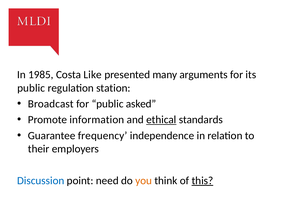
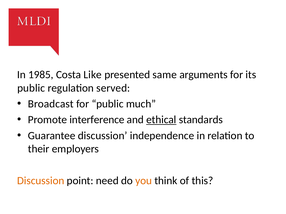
many: many -> same (165, 75)
station: station -> served (113, 88)
asked: asked -> much (141, 104)
information: information -> interference (97, 120)
Guarantee frequency: frequency -> discussion (103, 136)
Discussion colour: blue -> orange (41, 181)
this underline: present -> none (202, 181)
